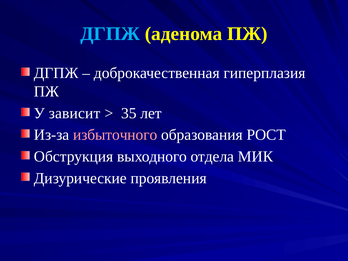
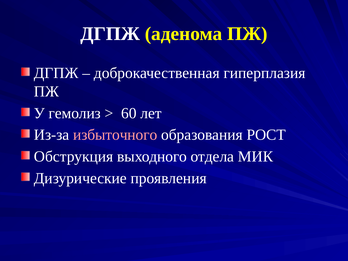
ДГПЖ colour: light blue -> white (110, 34)
зависит: зависит -> гемолиз (75, 113)
35: 35 -> 60 (129, 113)
